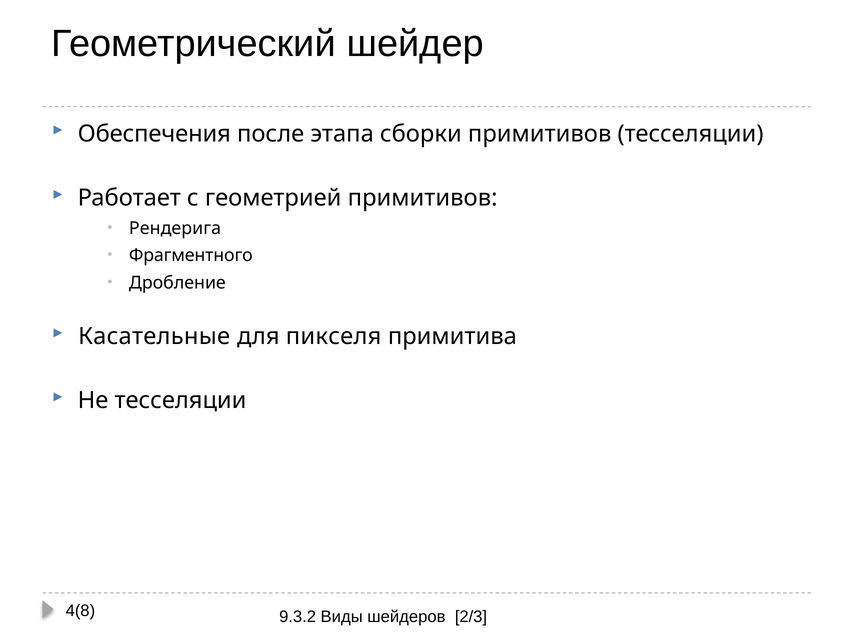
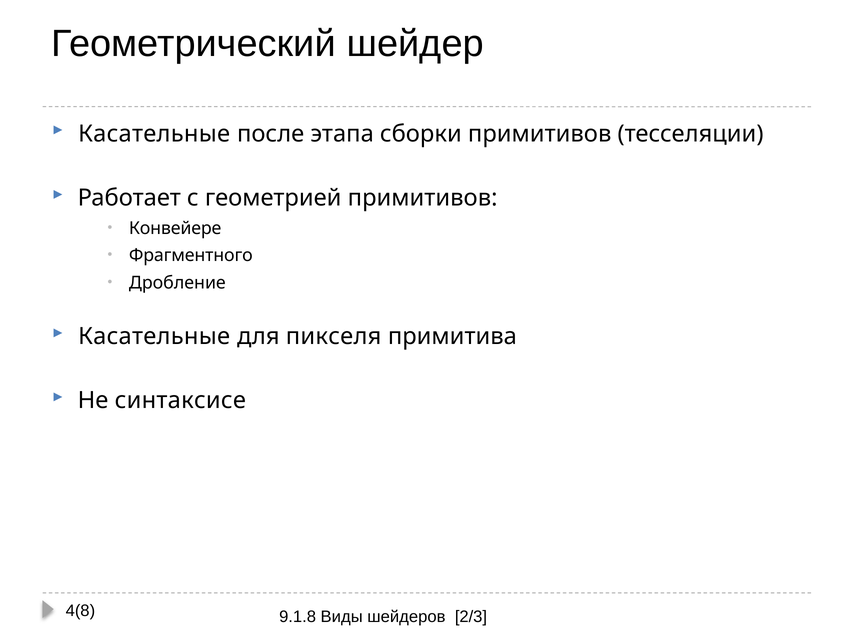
Обеспечения: Обеспечения -> Касательные (154, 134)
Рендерига: Рендерига -> Конвейере (175, 228)
Не тесселяции: тесселяции -> синтаксисе (180, 401)
9.3.2: 9.3.2 -> 9.1.8 (298, 618)
